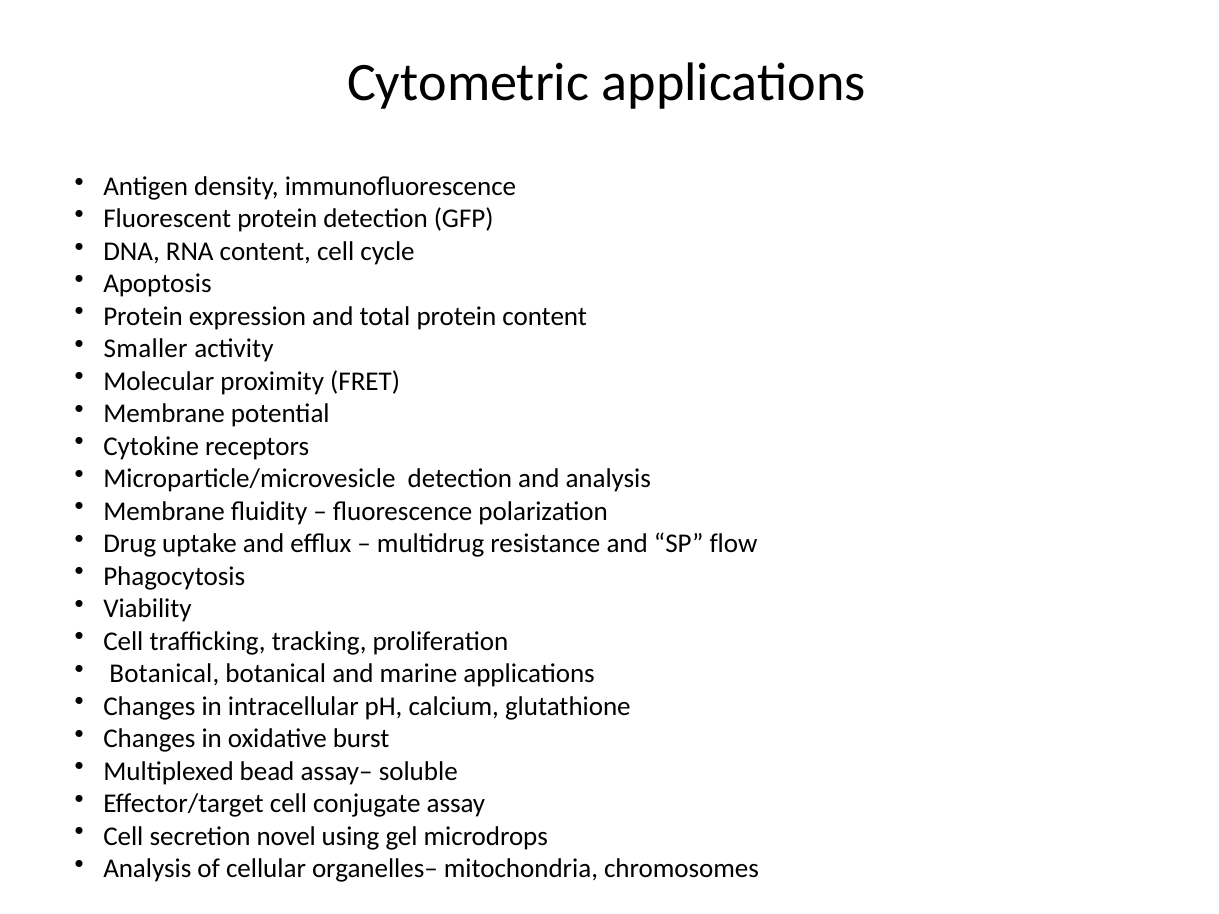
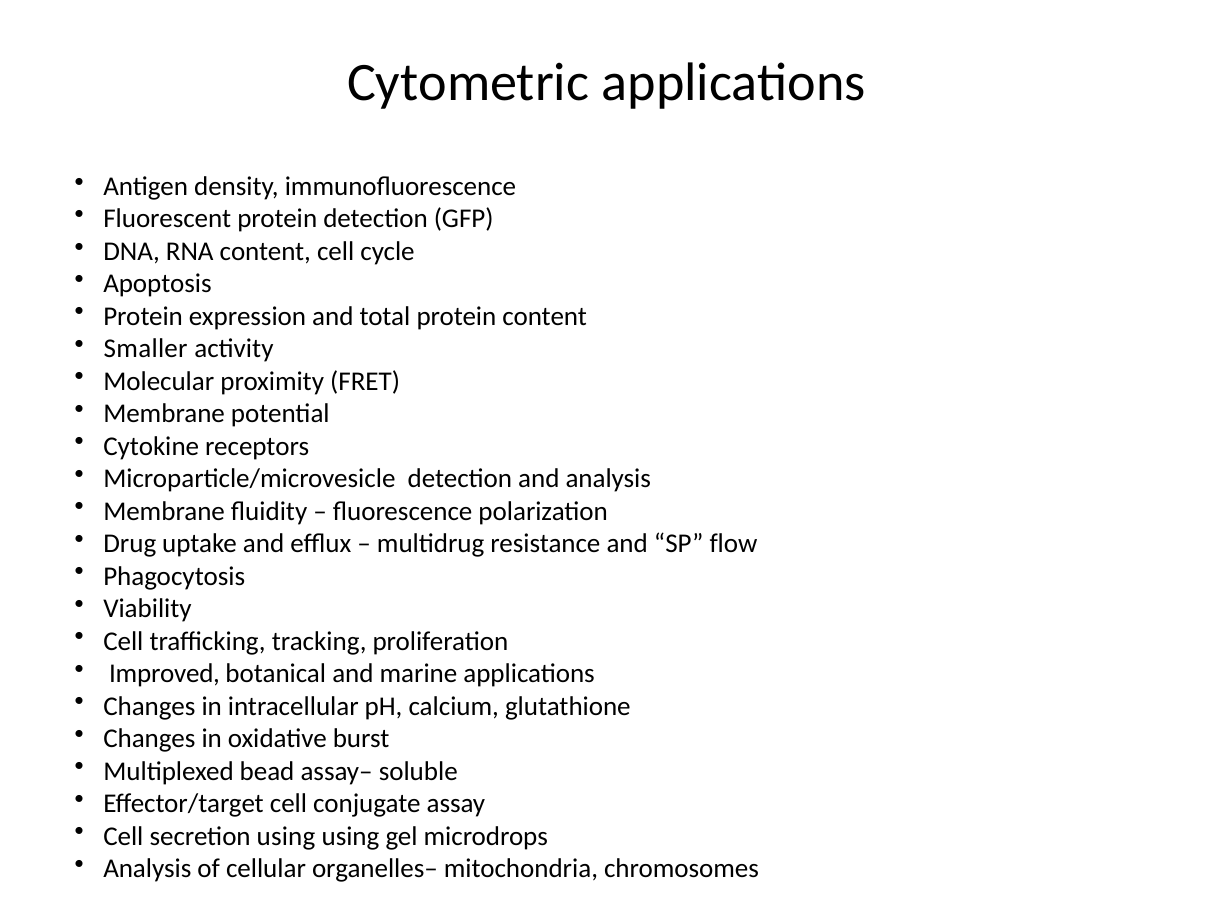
Botanical: Botanical -> Improved (165, 674)
secretion novel: novel -> using (286, 836)
